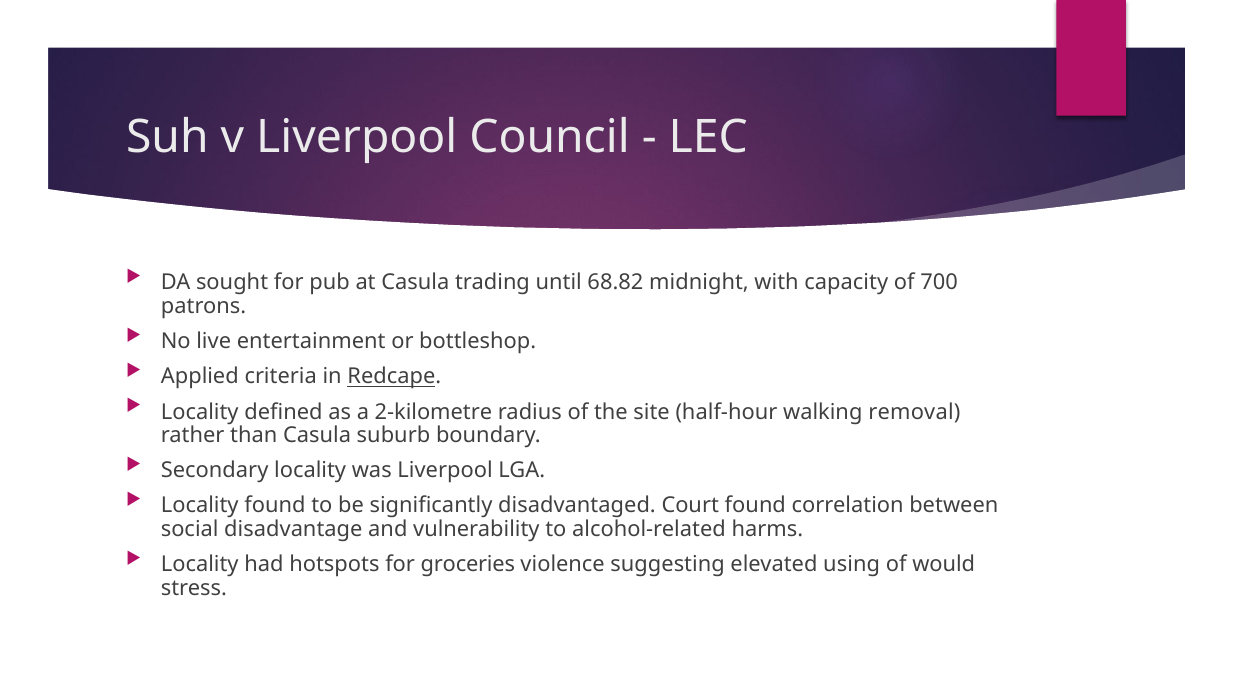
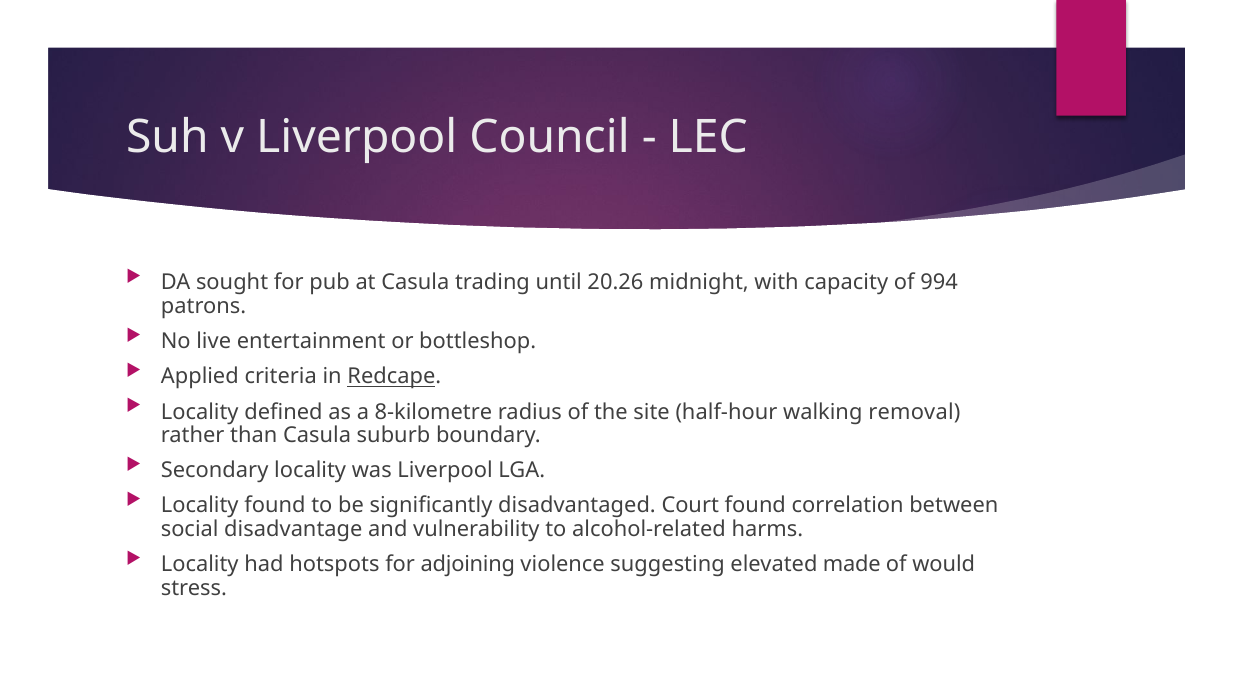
68.82: 68.82 -> 20.26 (615, 283)
700: 700 -> 994 (939, 283)
2-kilometre: 2-kilometre -> 8-kilometre (433, 412)
groceries: groceries -> adjoining (468, 565)
using: using -> made (852, 565)
